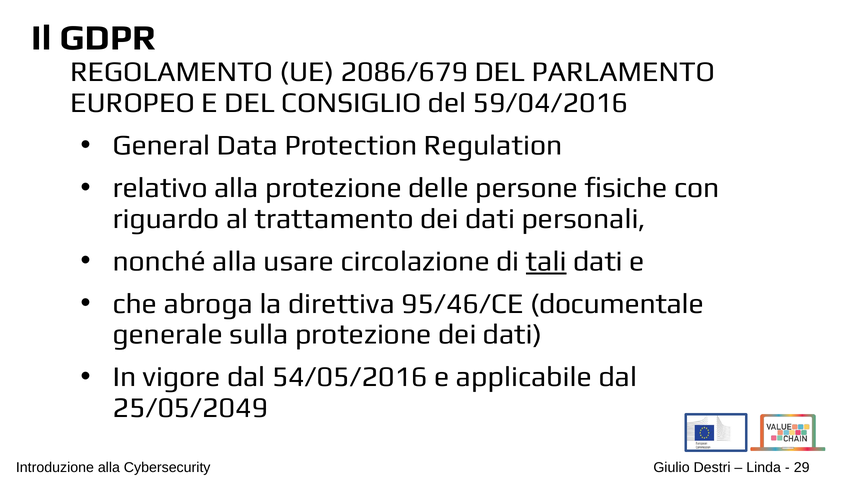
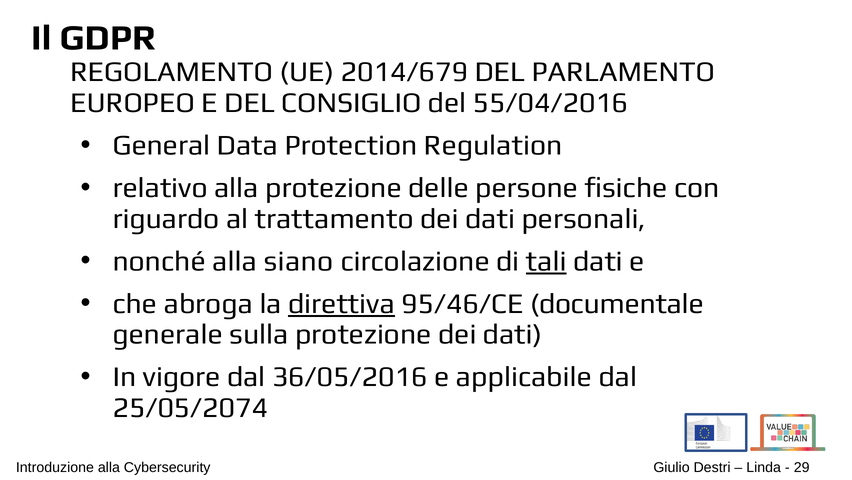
2086/679: 2086/679 -> 2014/679 (404, 72)
59/04/2016: 59/04/2016 -> 55/04/2016 (551, 103)
usare: usare -> siano (299, 261)
direttiva underline: none -> present (342, 303)
54/05/2016: 54/05/2016 -> 36/05/2016 (350, 376)
25/05/2049: 25/05/2049 -> 25/05/2074 (190, 407)
